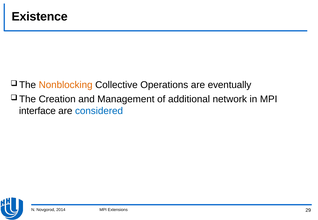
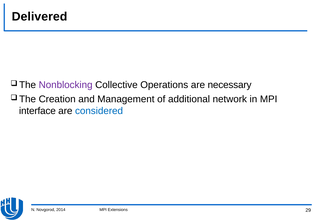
Existence: Existence -> Delivered (40, 17)
Nonblocking colour: orange -> purple (66, 85)
eventually: eventually -> necessary (230, 85)
